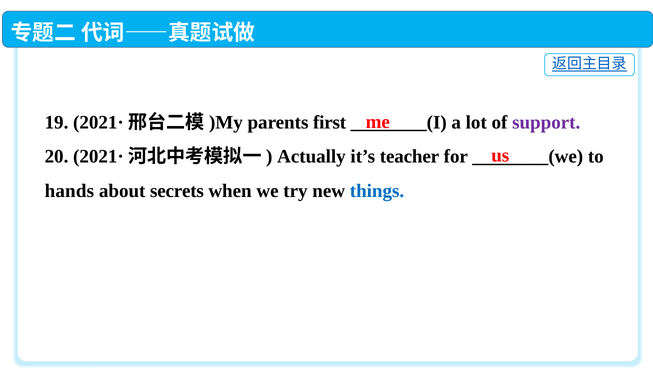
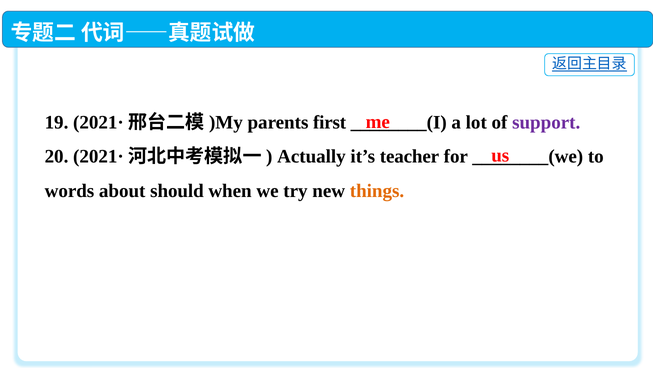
hands: hands -> words (69, 191)
secrets: secrets -> should (177, 191)
things colour: blue -> orange (377, 191)
